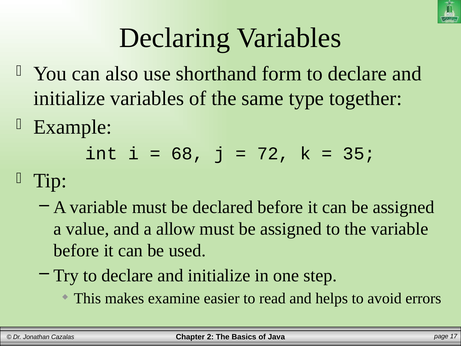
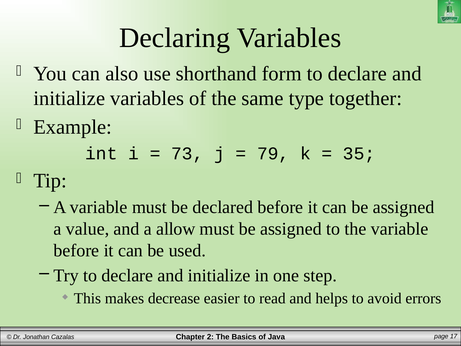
68: 68 -> 73 (187, 153)
72: 72 -> 79 (273, 153)
examine: examine -> decrease (174, 298)
